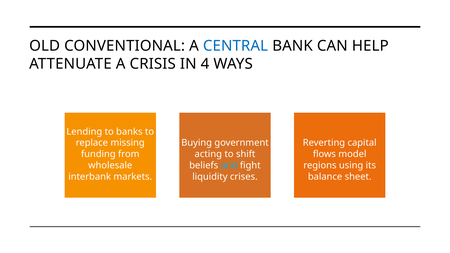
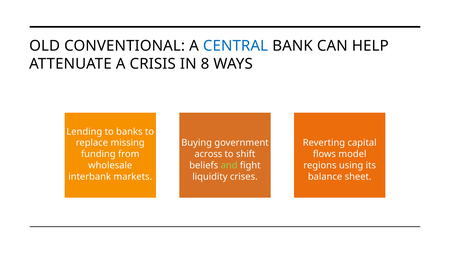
4: 4 -> 8 (205, 64)
acting: acting -> across (208, 154)
and colour: light blue -> light green (229, 165)
